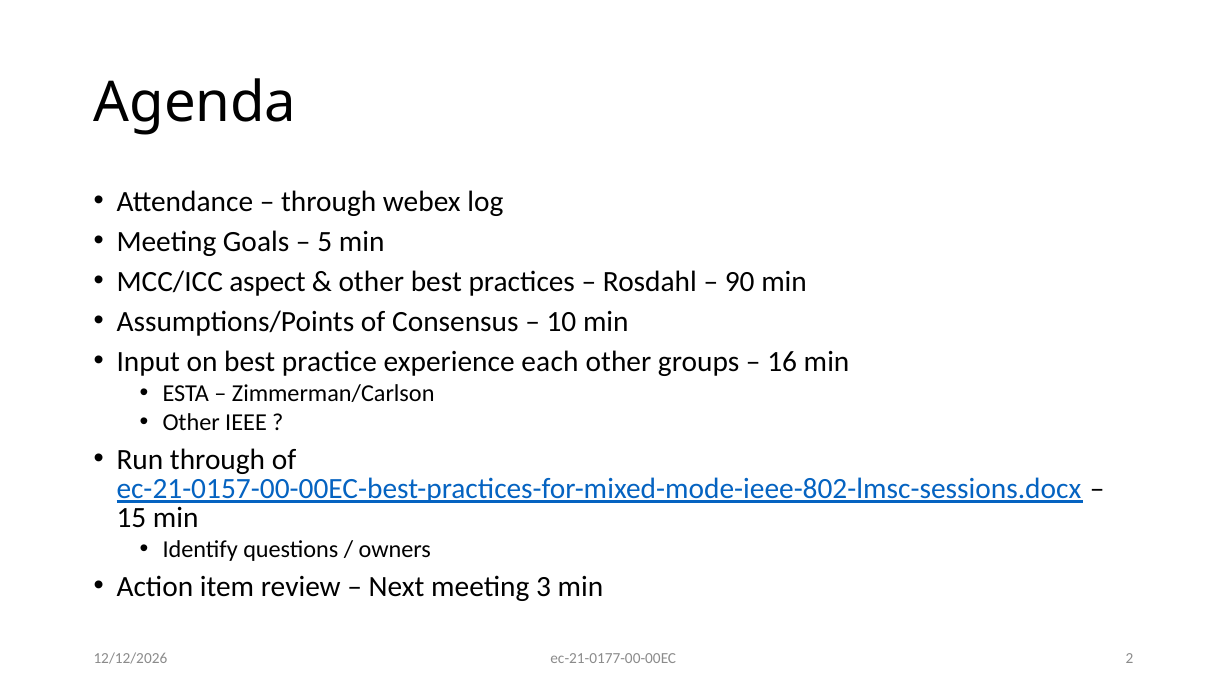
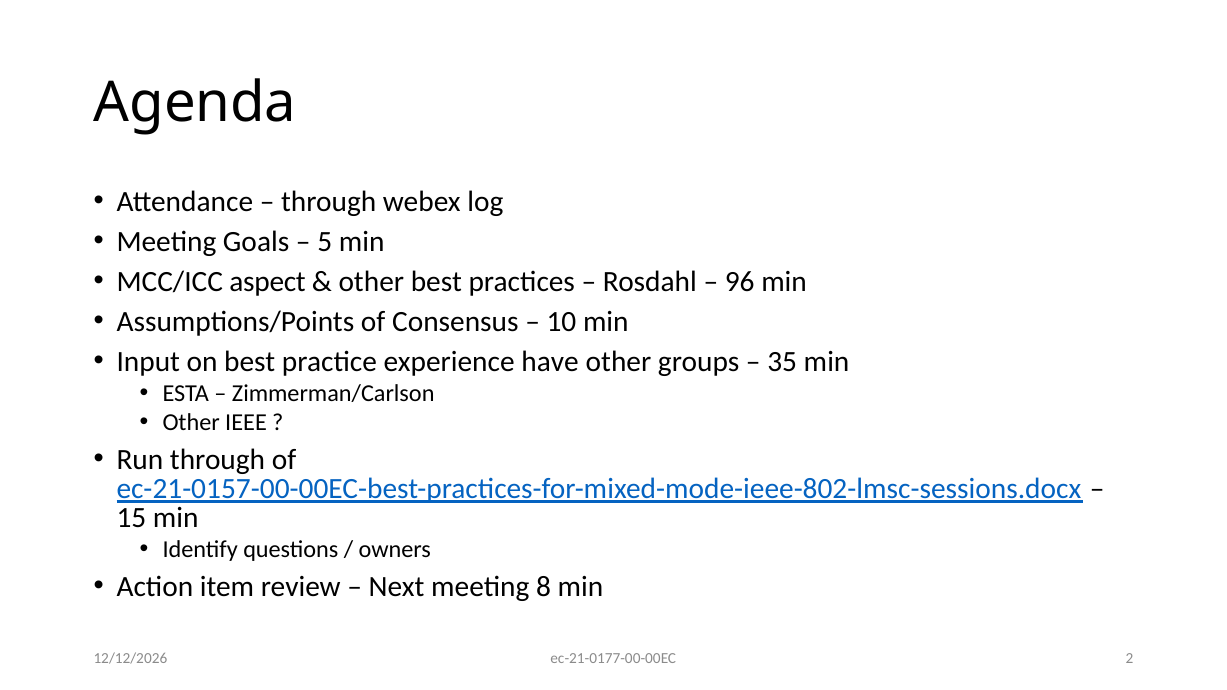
90: 90 -> 96 (740, 282)
each: each -> have (550, 362)
16: 16 -> 35 (782, 362)
3: 3 -> 8 (544, 587)
